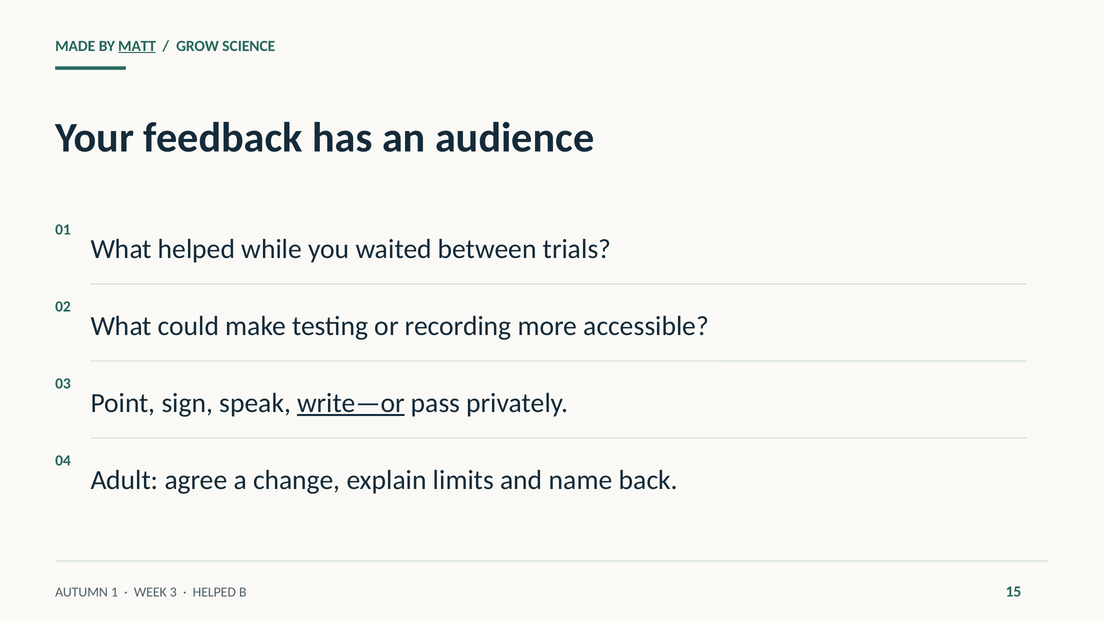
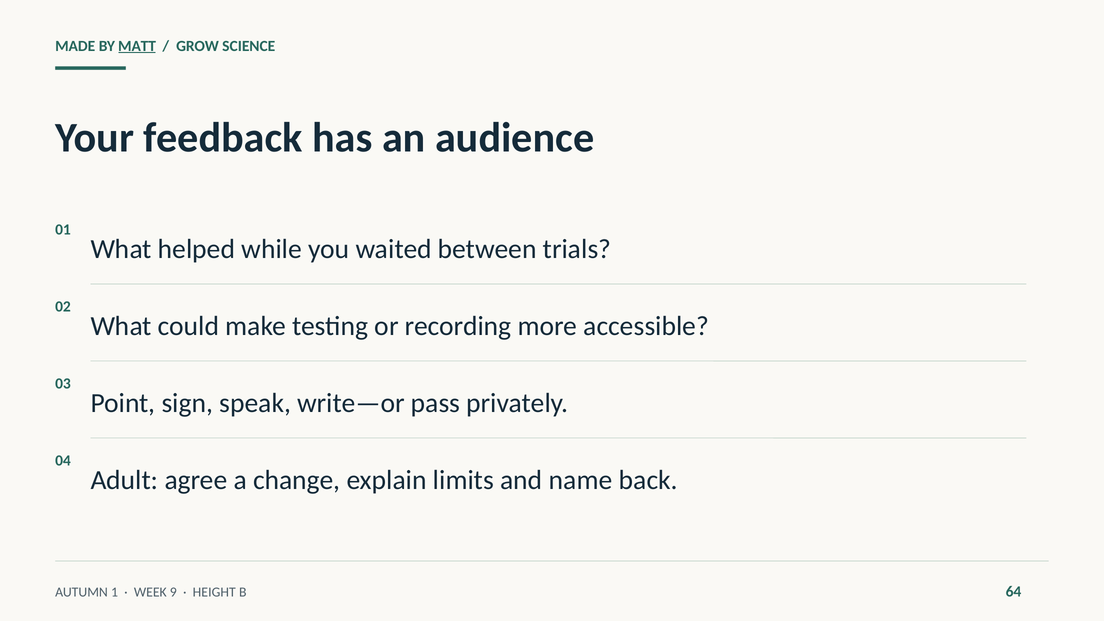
write—or underline: present -> none (351, 403)
3: 3 -> 9 (173, 592)
HELPED: HELPED -> HEIGHT (214, 592)
15: 15 -> 64 (1013, 592)
